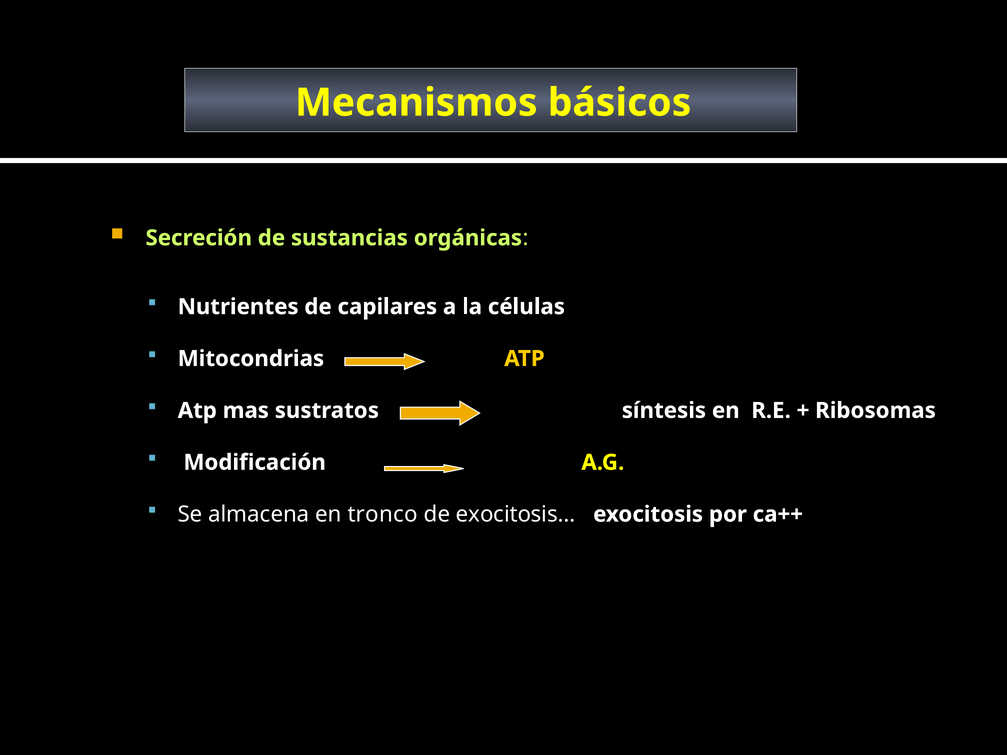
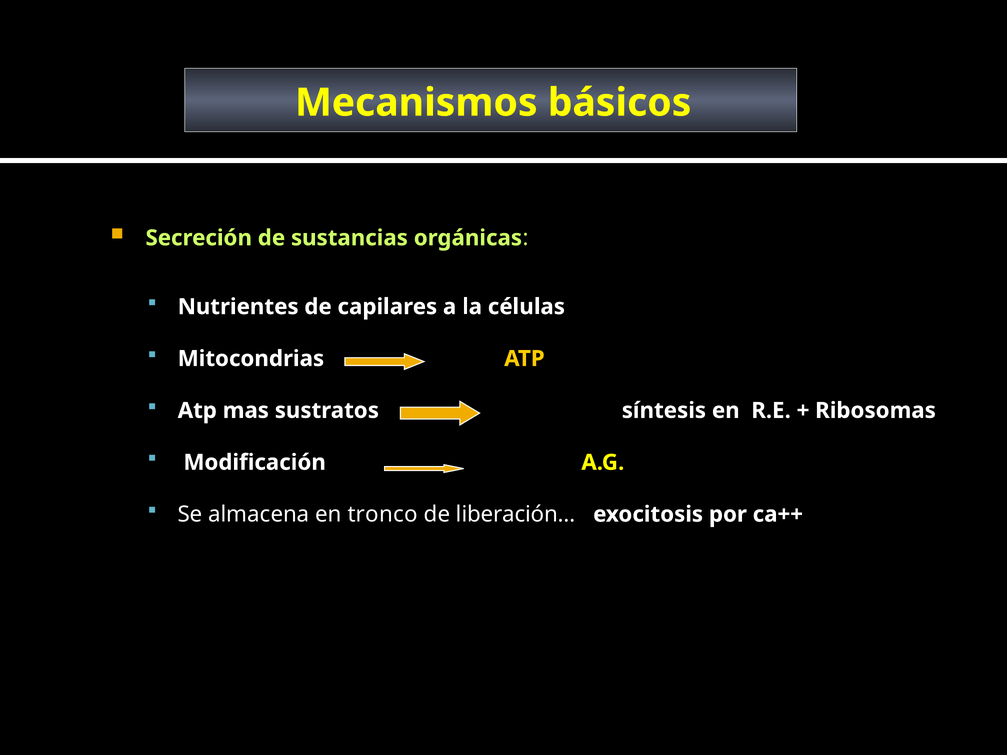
exocitosis…: exocitosis… -> liberación… (516, 514)
